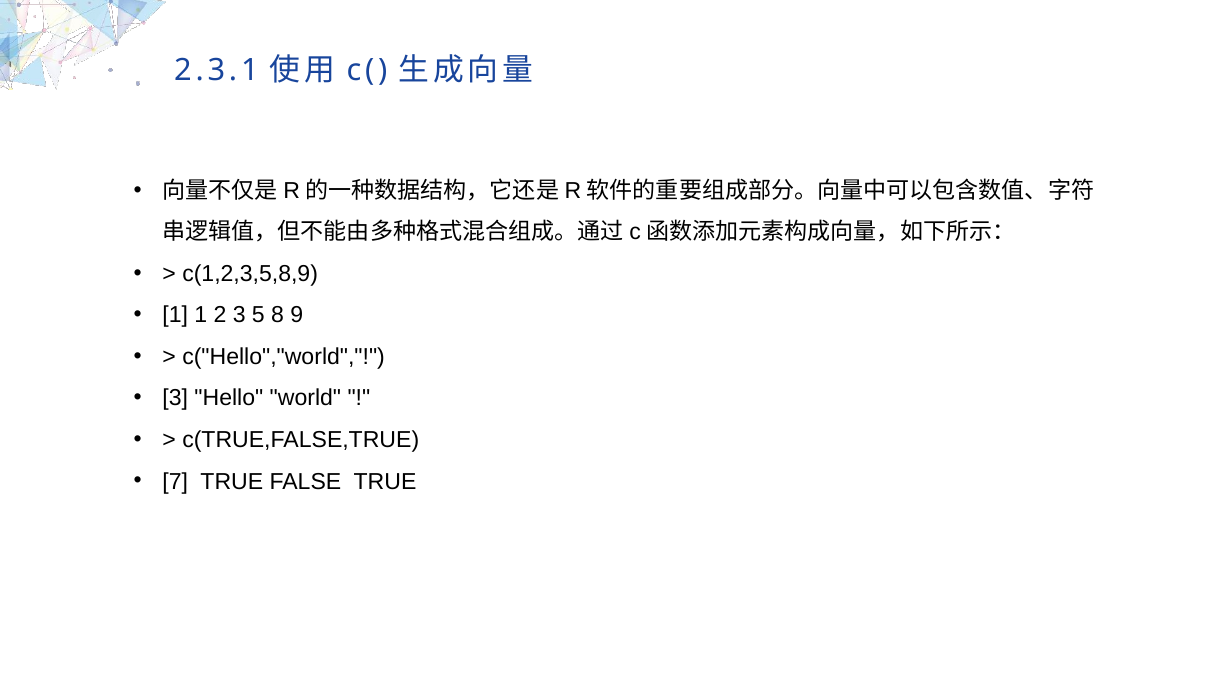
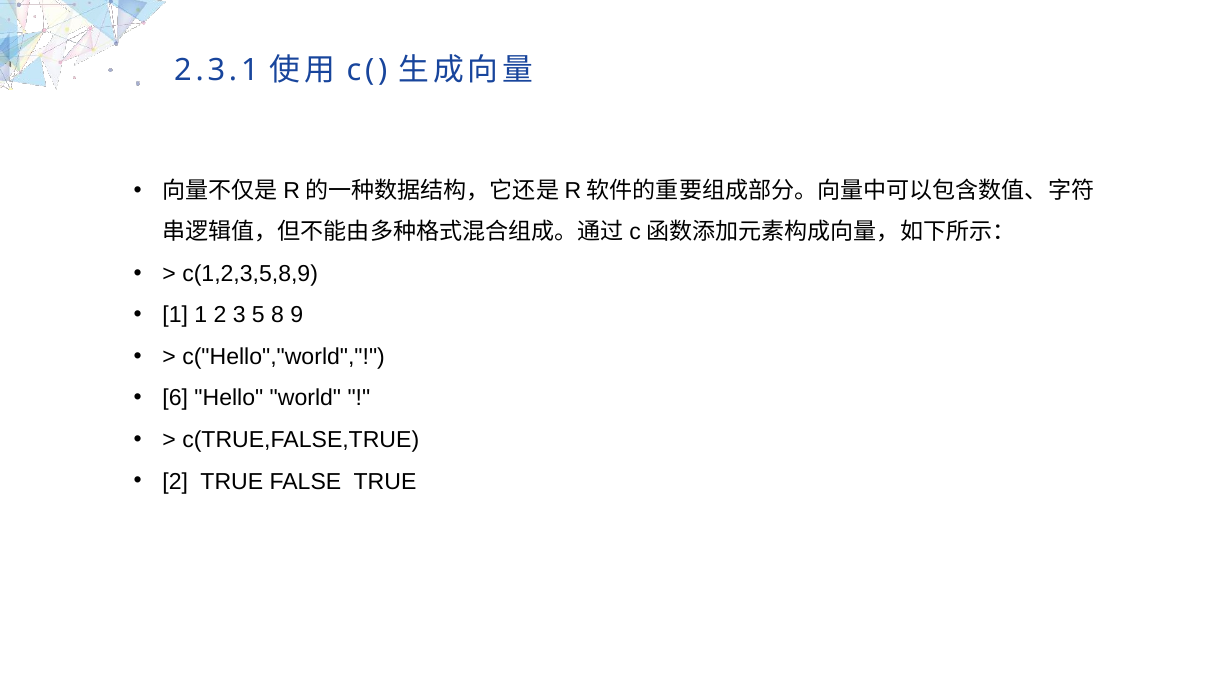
3: 3 -> 6 (175, 398)
7: 7 -> 2 (175, 481)
